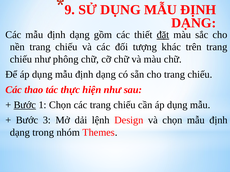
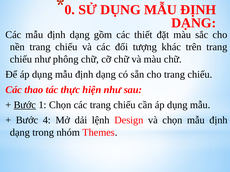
9: 9 -> 0 (70, 10)
đặt underline: present -> none (163, 35)
3: 3 -> 4 (47, 120)
